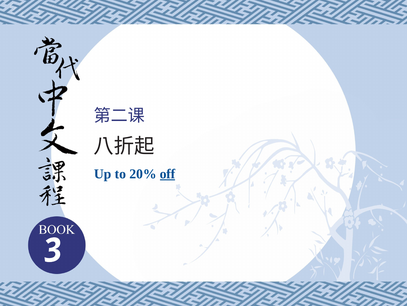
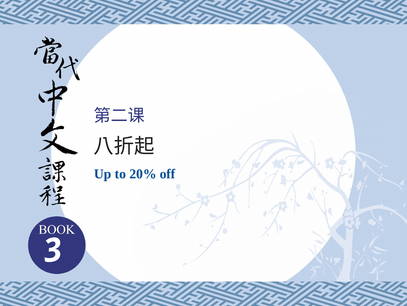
off underline: present -> none (167, 174)
